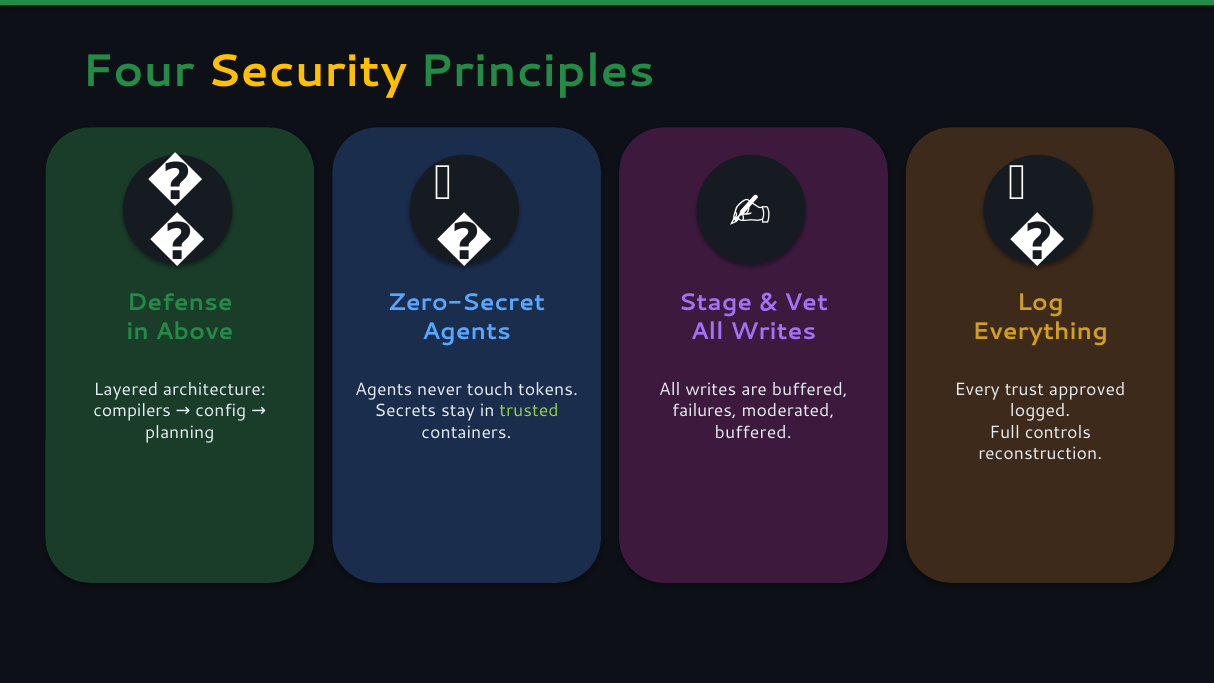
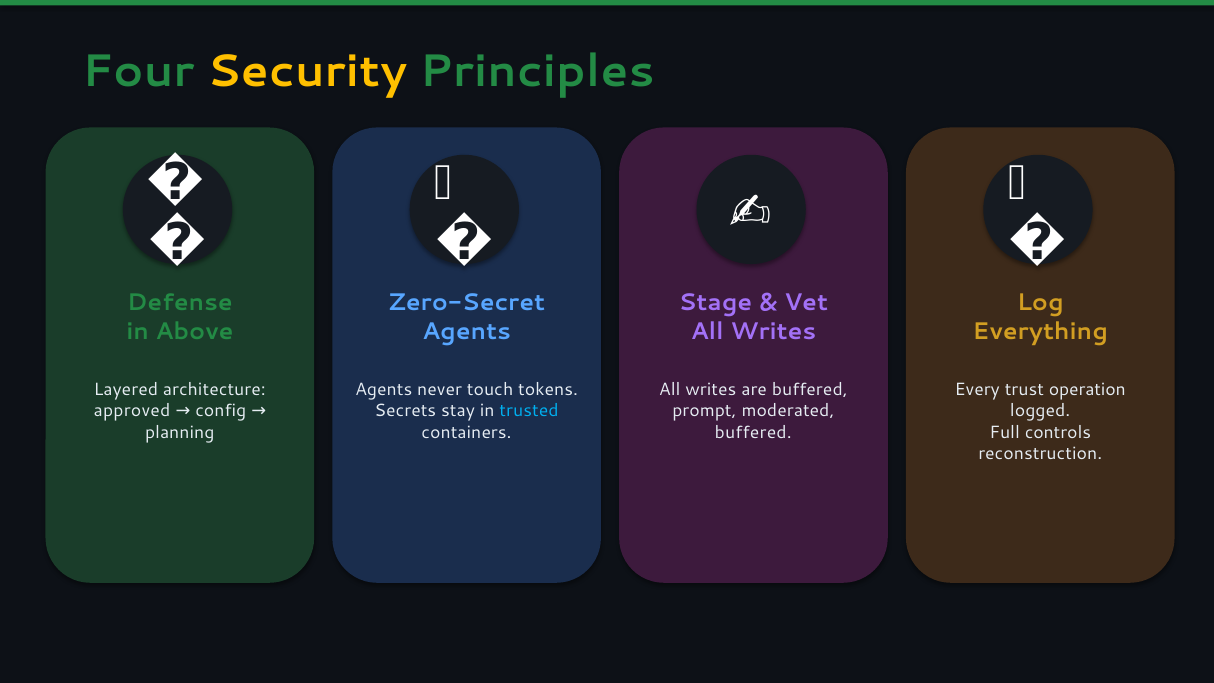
approved: approved -> operation (1087, 390)
compilers: compilers -> approved (132, 411)
trusted colour: light green -> light blue (529, 411)
failures: failures -> prompt (704, 411)
